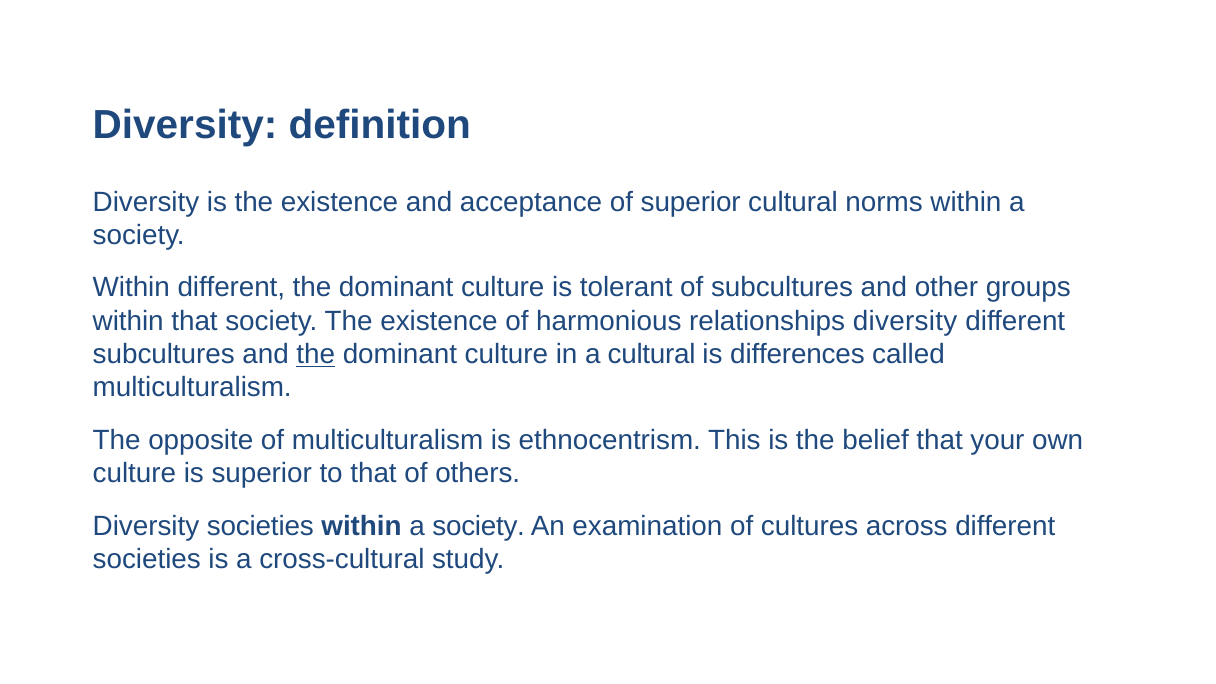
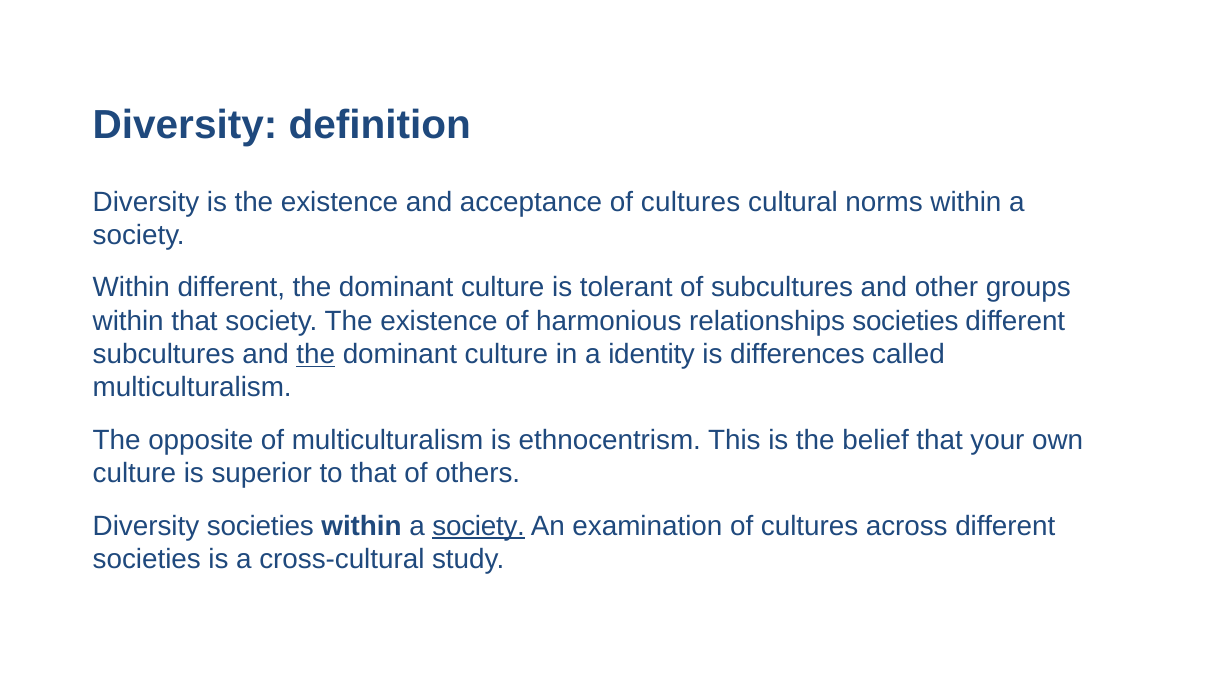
acceptance of superior: superior -> cultures (691, 202)
relationships diversity: diversity -> societies (905, 321)
a cultural: cultural -> identity (652, 354)
society underline: none -> present (479, 526)
